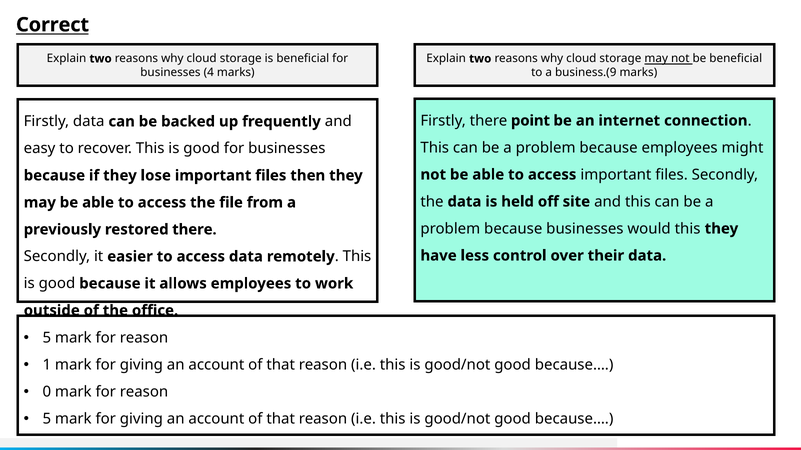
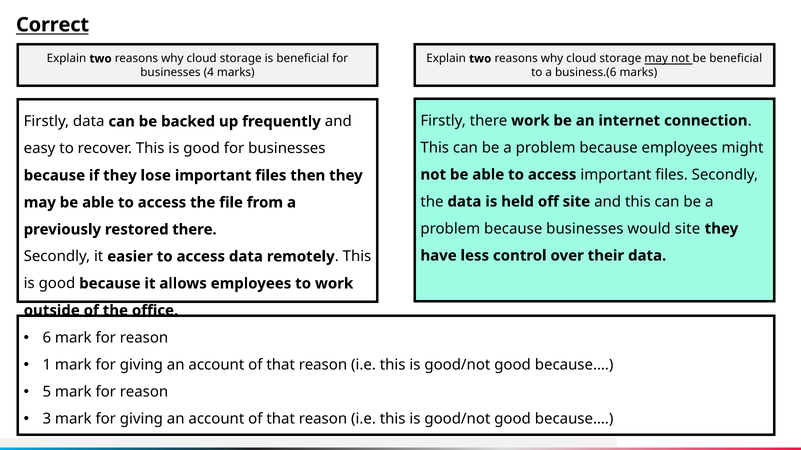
business.(9: business.(9 -> business.(6 (586, 73)
there point: point -> work (530, 121)
would this: this -> site (688, 229)
5: 5 -> 6 (47, 338)
0: 0 -> 5 (47, 392)
5: 5 -> 3 (47, 419)
